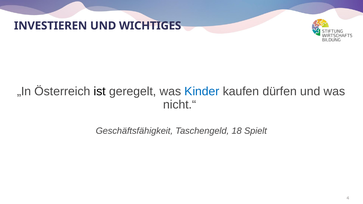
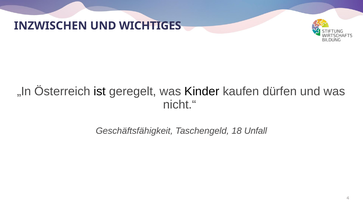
INVESTIEREN: INVESTIEREN -> INZWISCHEN (51, 26)
Kinder colour: blue -> black (202, 92)
Spielt: Spielt -> Unfall (256, 131)
